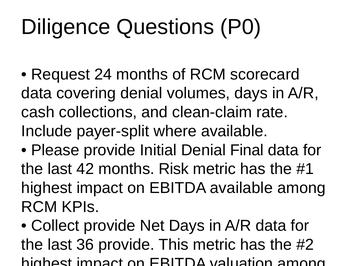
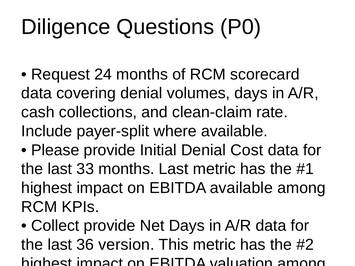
Denial Final: Final -> Cost (247, 150)
42: 42 -> 33 (85, 169)
months Risk: Risk -> Last (174, 169)
36 provide: provide -> version (126, 245)
